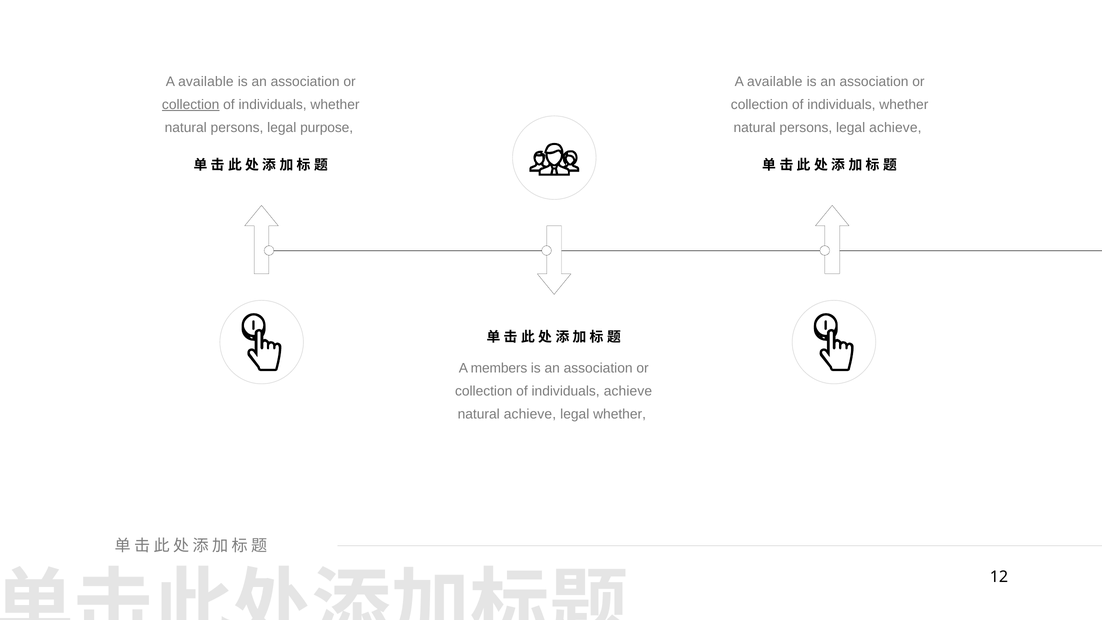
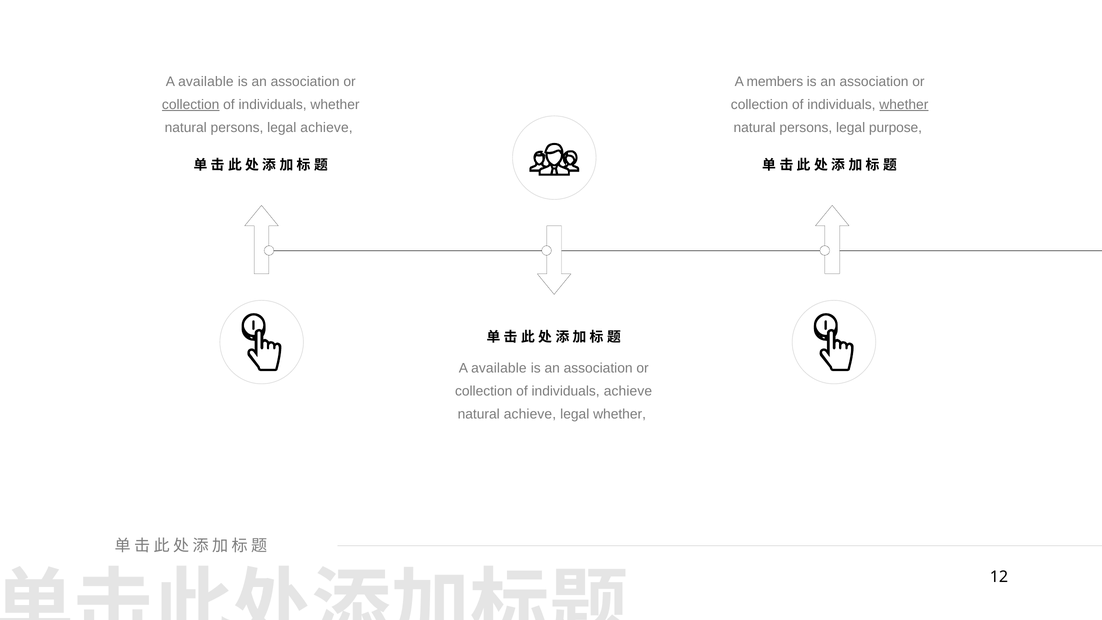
available: available -> members (775, 81)
whether underline: none -> present (904, 105)
legal purpose: purpose -> achieve (326, 128)
legal achieve: achieve -> purpose (895, 128)
members: members -> available (499, 368)
